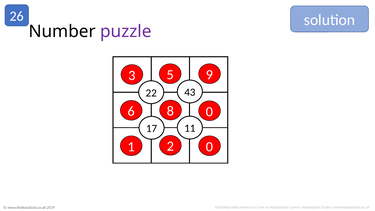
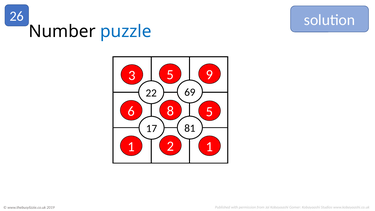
puzzle colour: purple -> blue (126, 32)
43: 43 -> 69 (190, 92)
6 0: 0 -> 5 (210, 112)
11: 11 -> 81 (190, 128)
1 0: 0 -> 1 (210, 147)
